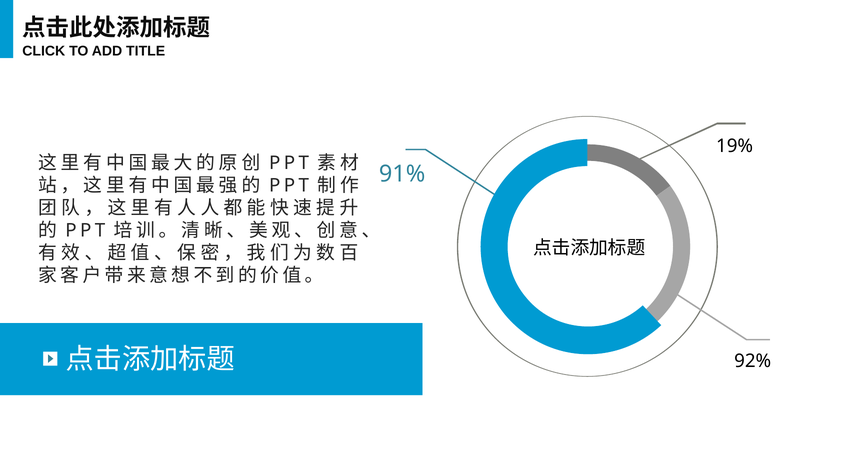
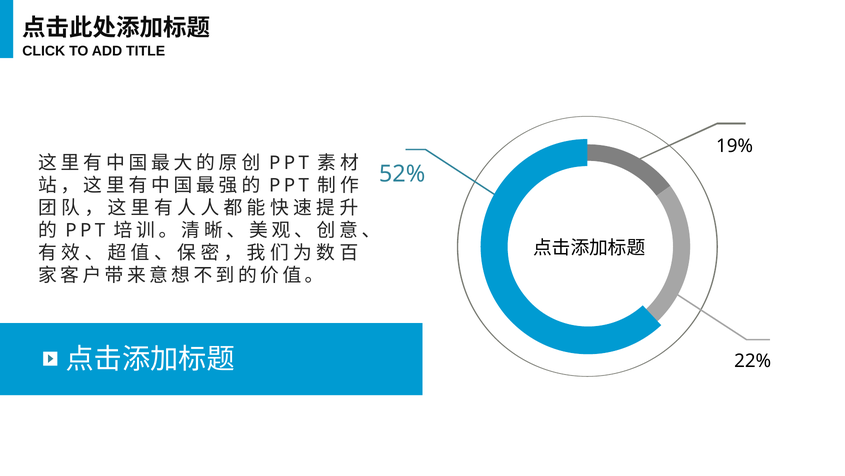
91%: 91% -> 52% (402, 174)
92%: 92% -> 22% (753, 361)
